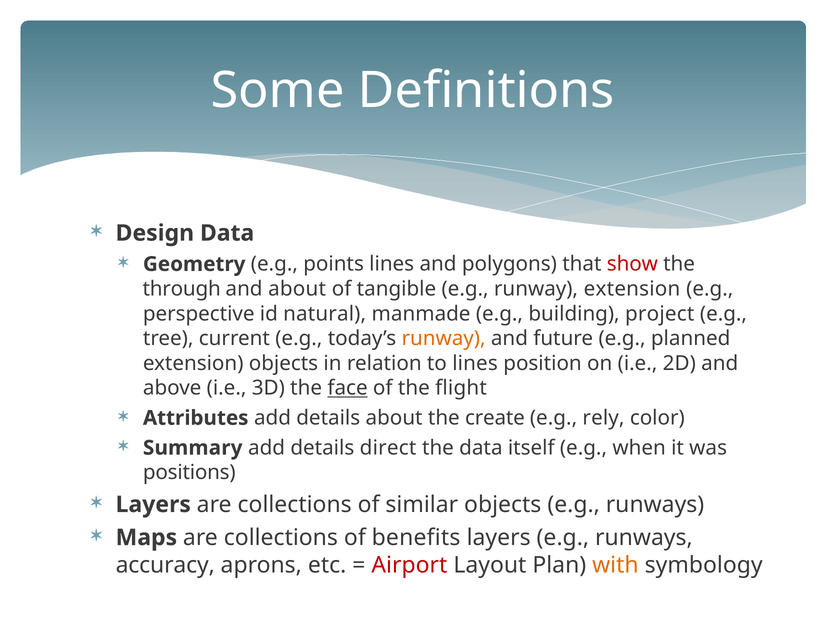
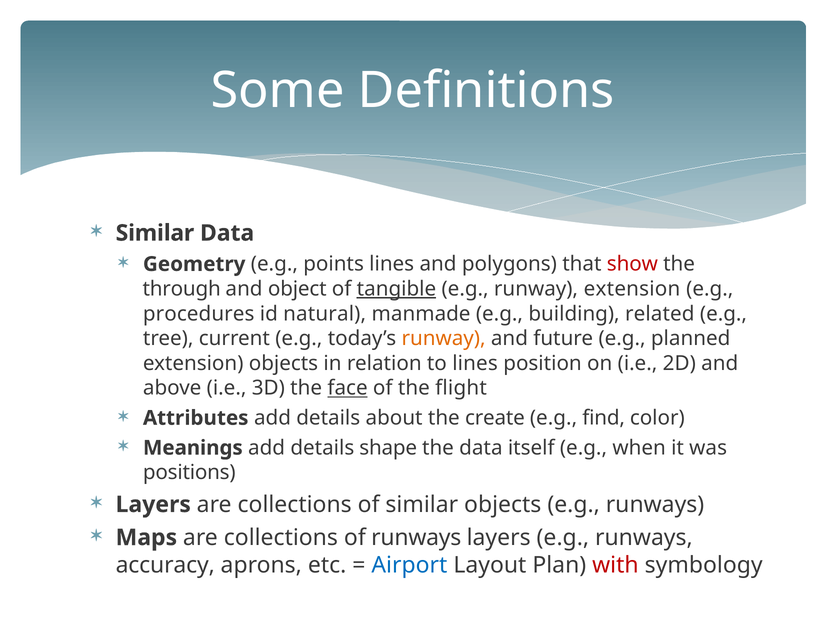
Design: Design -> Similar (155, 233)
and about: about -> object (297, 289)
tangible underline: none -> present (396, 289)
perspective: perspective -> procedures (199, 314)
project: project -> related (660, 314)
rely: rely -> find (604, 418)
Summary: Summary -> Meanings (193, 447)
direct: direct -> shape (388, 447)
of benefits: benefits -> runways (416, 537)
Airport colour: red -> blue (409, 565)
with colour: orange -> red (615, 565)
